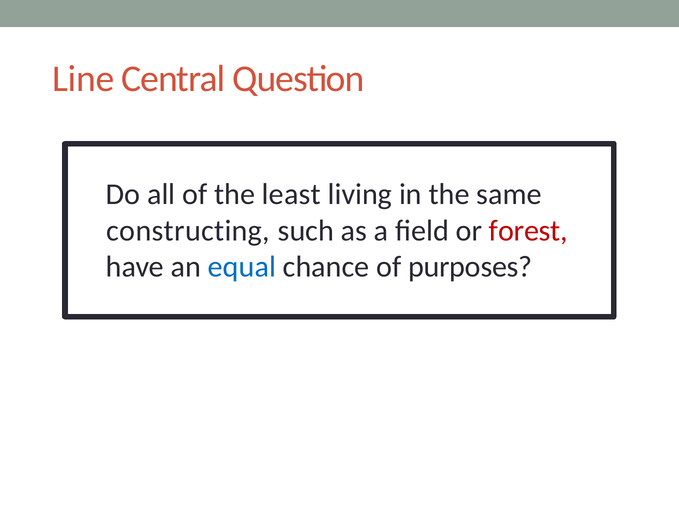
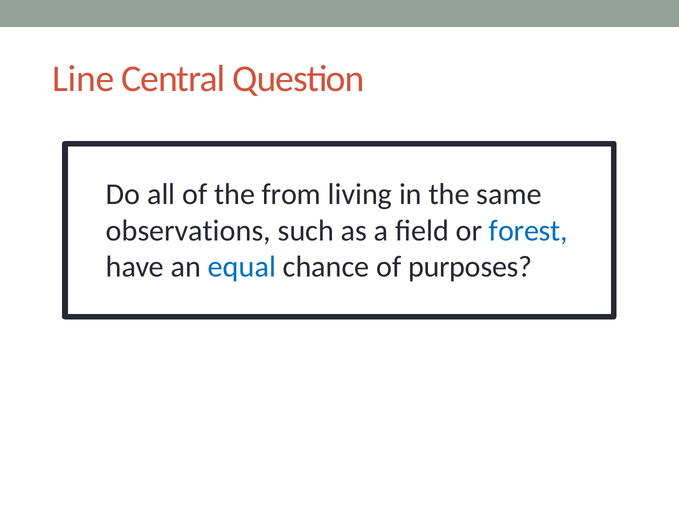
least: least -> from (291, 195)
constructing: constructing -> observations (188, 231)
forest colour: red -> blue (528, 231)
